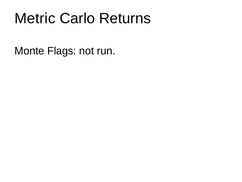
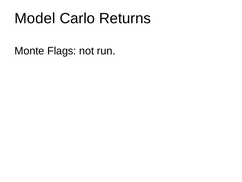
Metric: Metric -> Model (35, 18)
